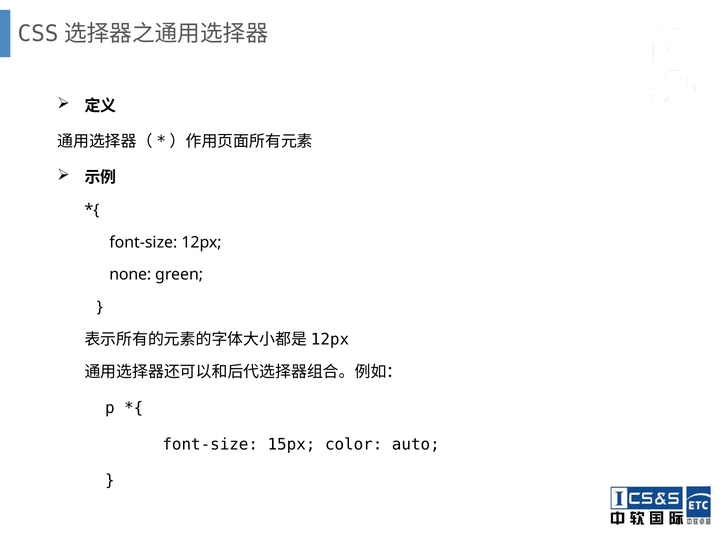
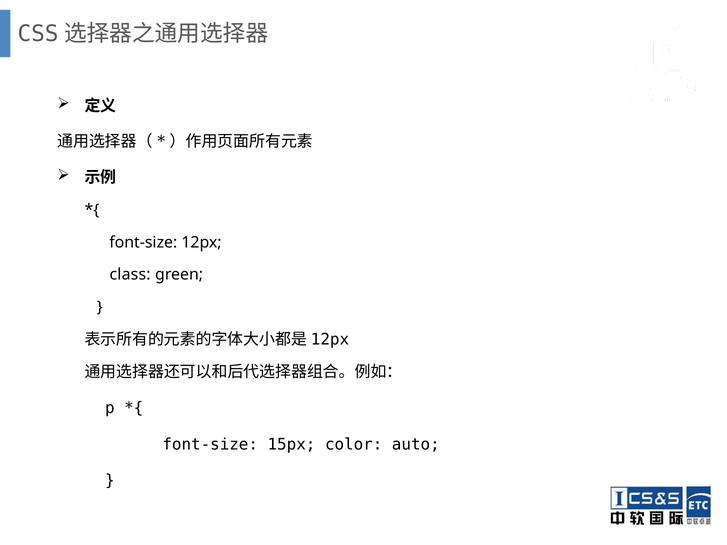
none: none -> class (130, 275)
